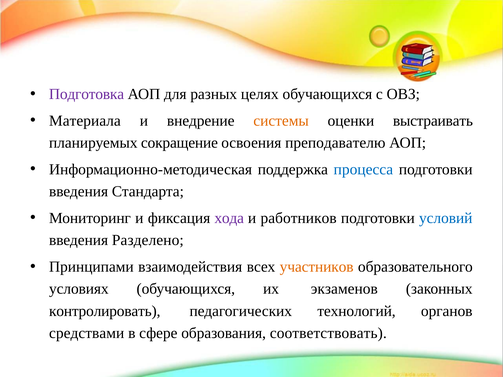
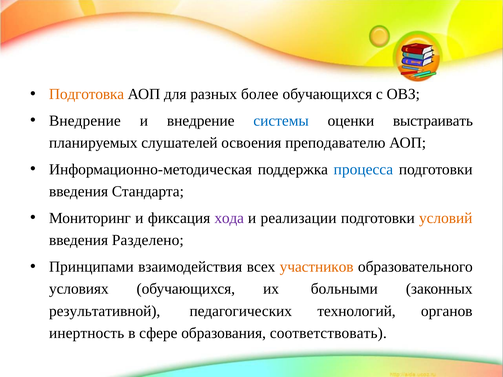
Подготовка colour: purple -> orange (87, 94)
целях: целях -> более (260, 94)
Материала: Материала -> Внедрение (85, 121)
системы colour: orange -> blue (281, 121)
сокращение: сокращение -> слушателей (179, 143)
работников: работников -> реализации (299, 218)
условий colour: blue -> orange (446, 218)
экзаменов: экзаменов -> больными (344, 289)
контролировать: контролировать -> результативной (105, 311)
средствами: средствами -> инертность (87, 333)
